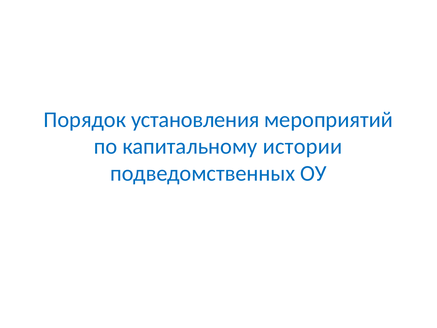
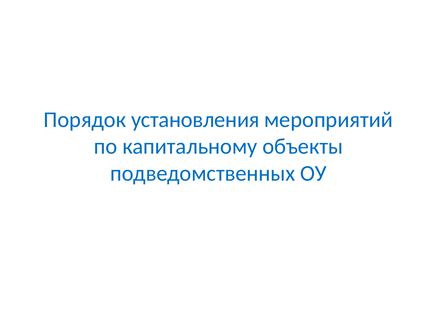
истории: истории -> объекты (303, 146)
